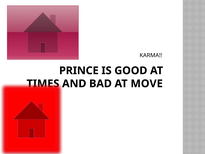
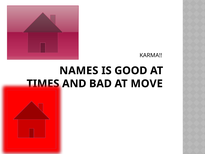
PRINCE: PRINCE -> NAMES (79, 71)
